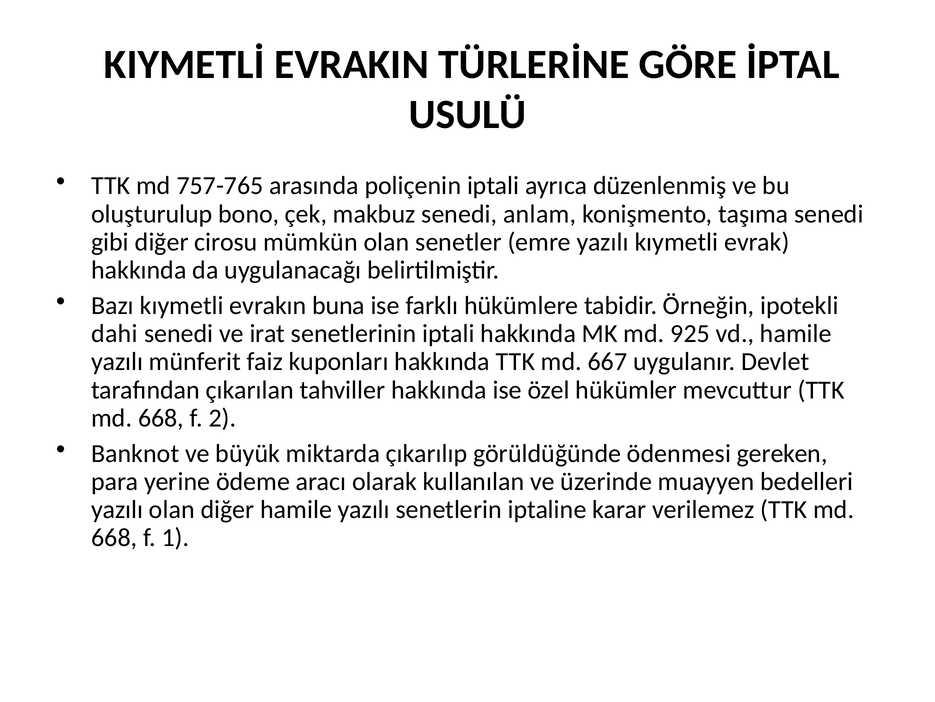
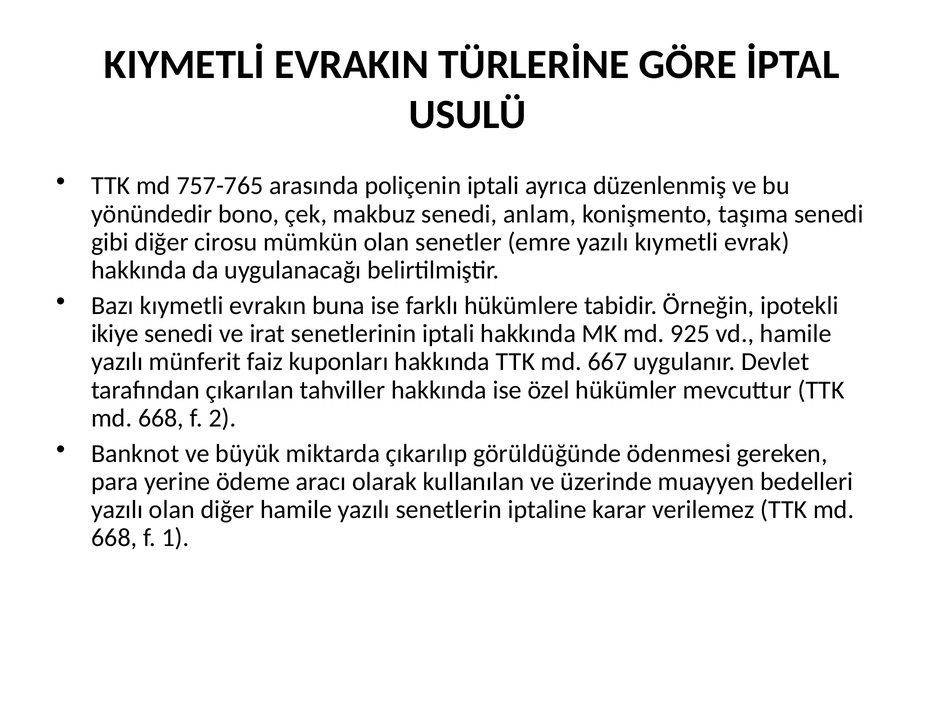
oluşturulup: oluşturulup -> yönündedir (152, 214)
dahi: dahi -> ikiye (115, 333)
